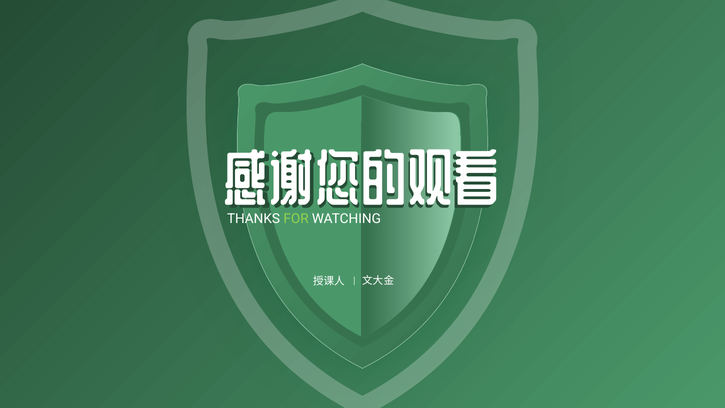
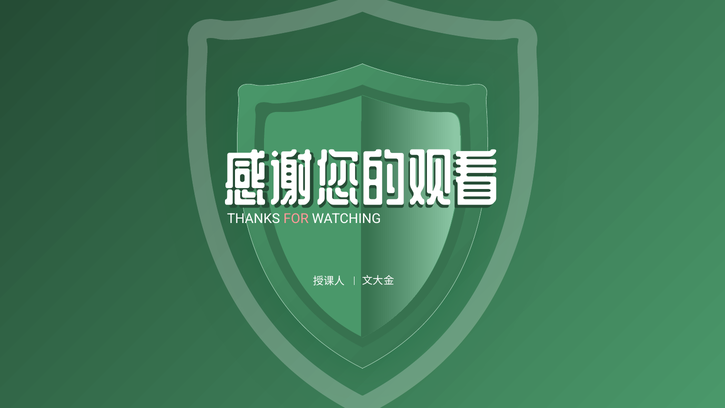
FOR colour: light green -> pink (296, 219)
